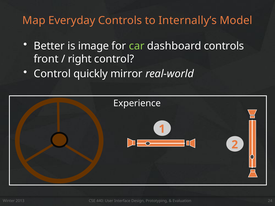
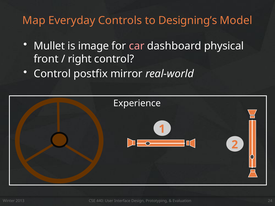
Internally’s: Internally’s -> Designing’s (188, 20)
Better: Better -> Mullet (49, 46)
car colour: light green -> pink (137, 46)
dashboard controls: controls -> physical (224, 46)
quickly: quickly -> postfix (91, 74)
